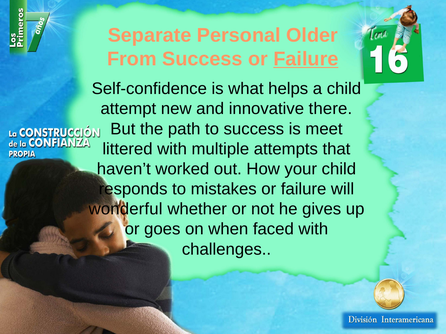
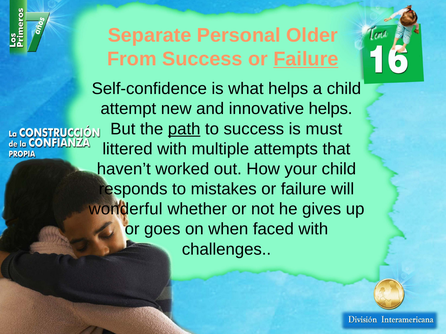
innovative there: there -> helps (331, 109)
path underline: none -> present (184, 129)
meet: meet -> must (324, 129)
